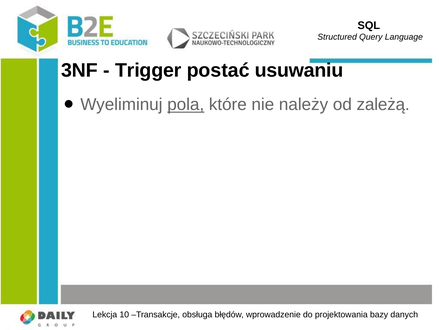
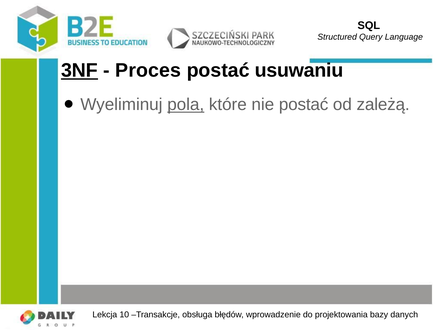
3NF underline: none -> present (79, 70)
Trigger: Trigger -> Proces (148, 70)
nie należy: należy -> postać (304, 104)
